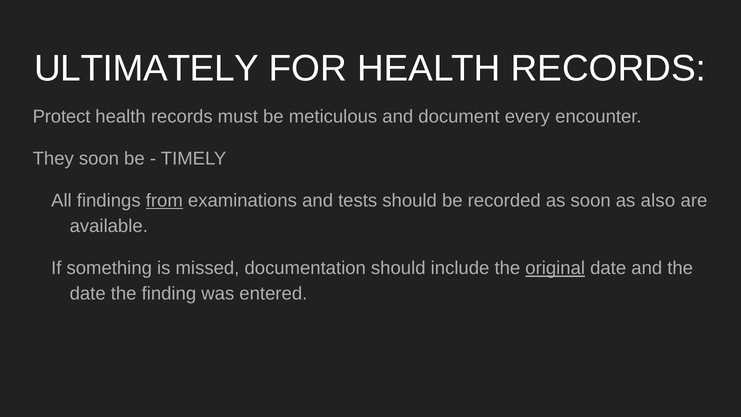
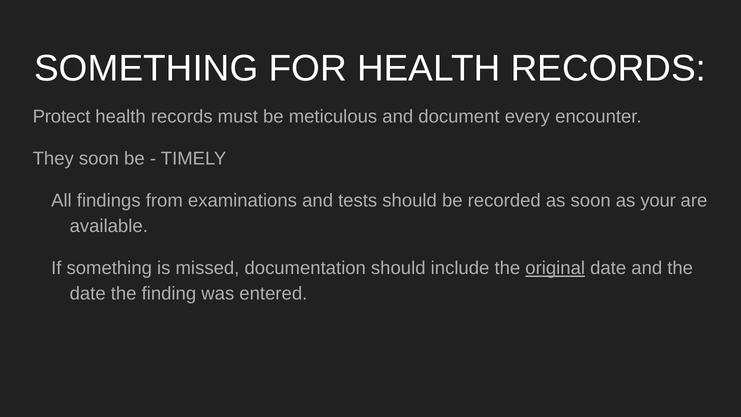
ULTIMATELY: ULTIMATELY -> SOMETHING (146, 68)
from underline: present -> none (164, 201)
also: also -> your (658, 201)
